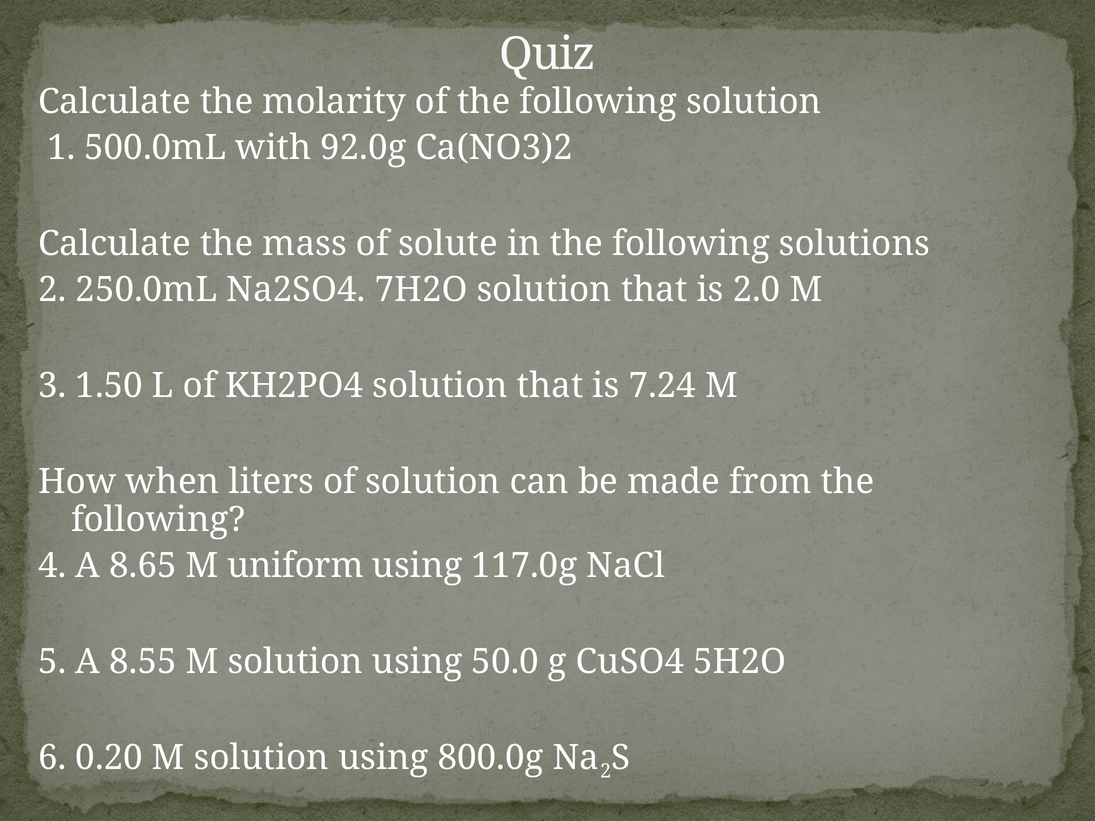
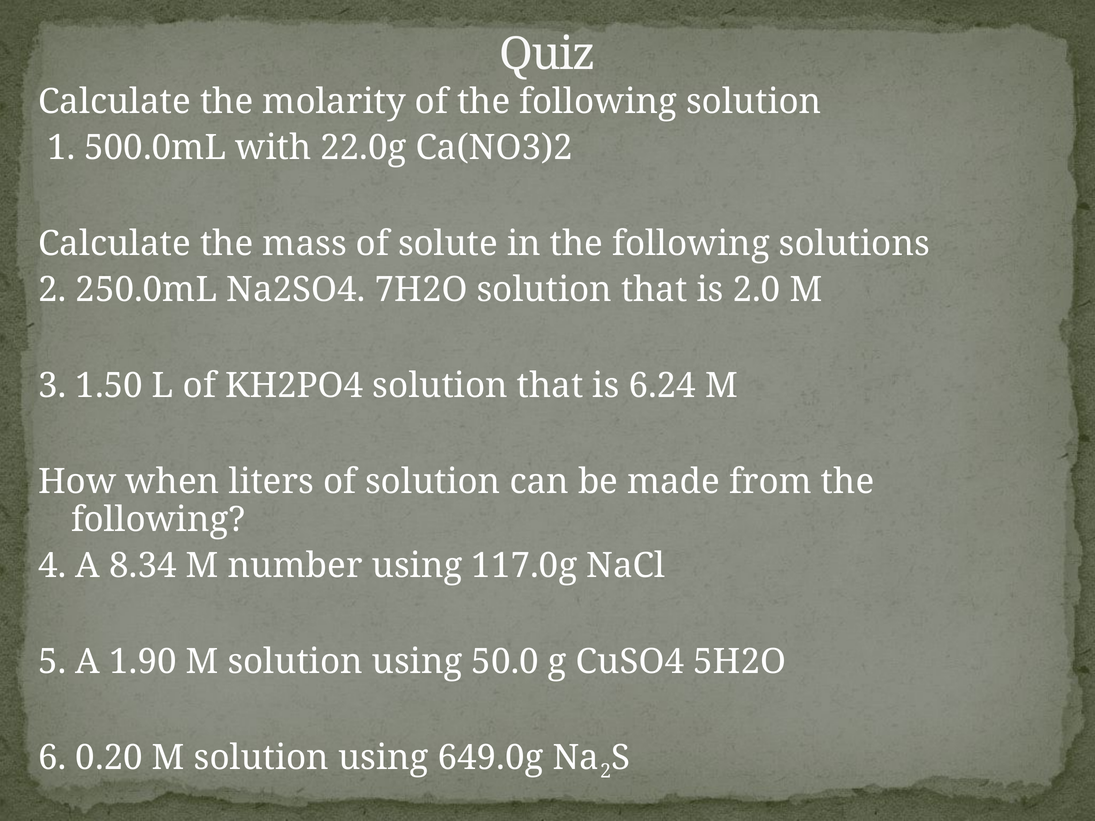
92.0g: 92.0g -> 22.0g (363, 148)
7.24: 7.24 -> 6.24 (662, 386)
8.65: 8.65 -> 8.34 (143, 566)
uniform: uniform -> number (295, 566)
8.55: 8.55 -> 1.90 (143, 662)
800.0g: 800.0g -> 649.0g (491, 758)
